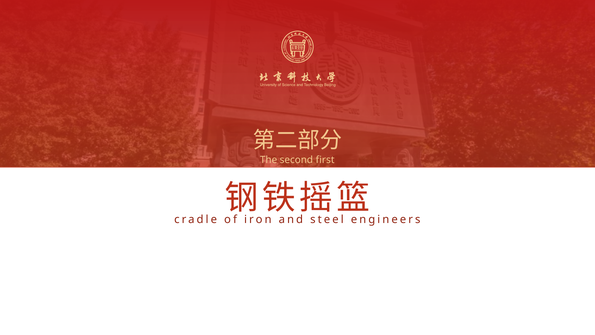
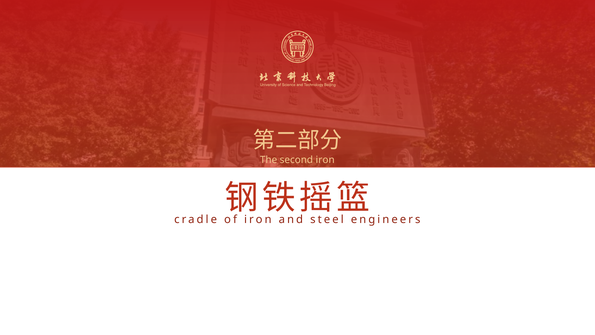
second first: first -> iron (325, 160)
